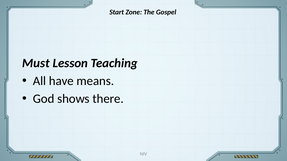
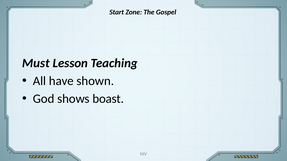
means: means -> shown (95, 81)
there: there -> boast (108, 99)
